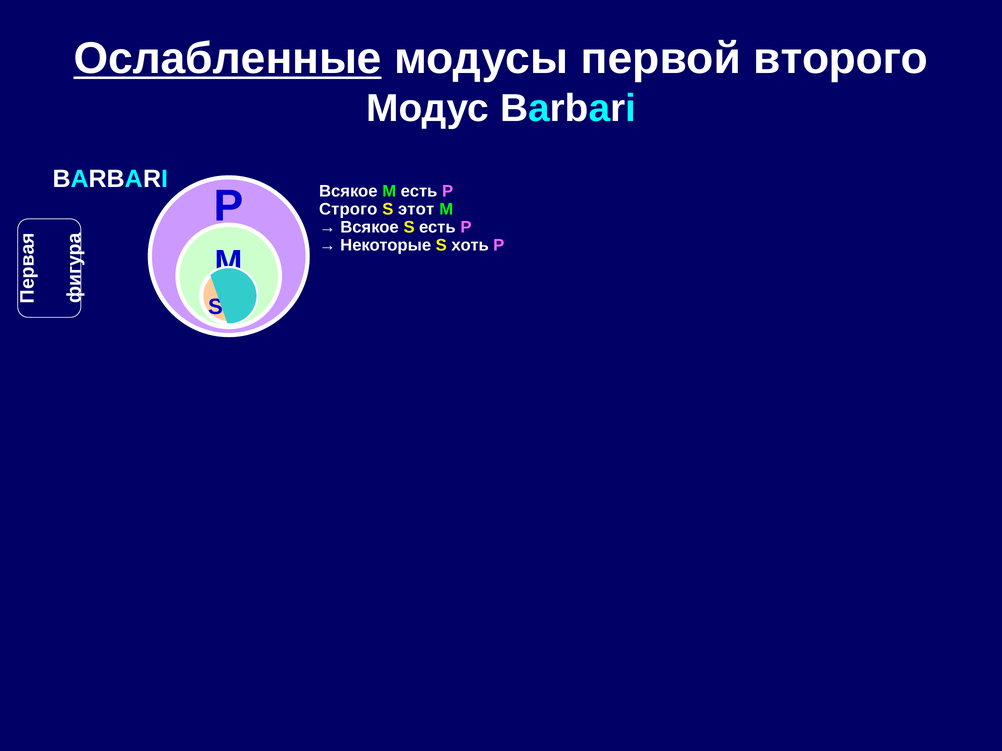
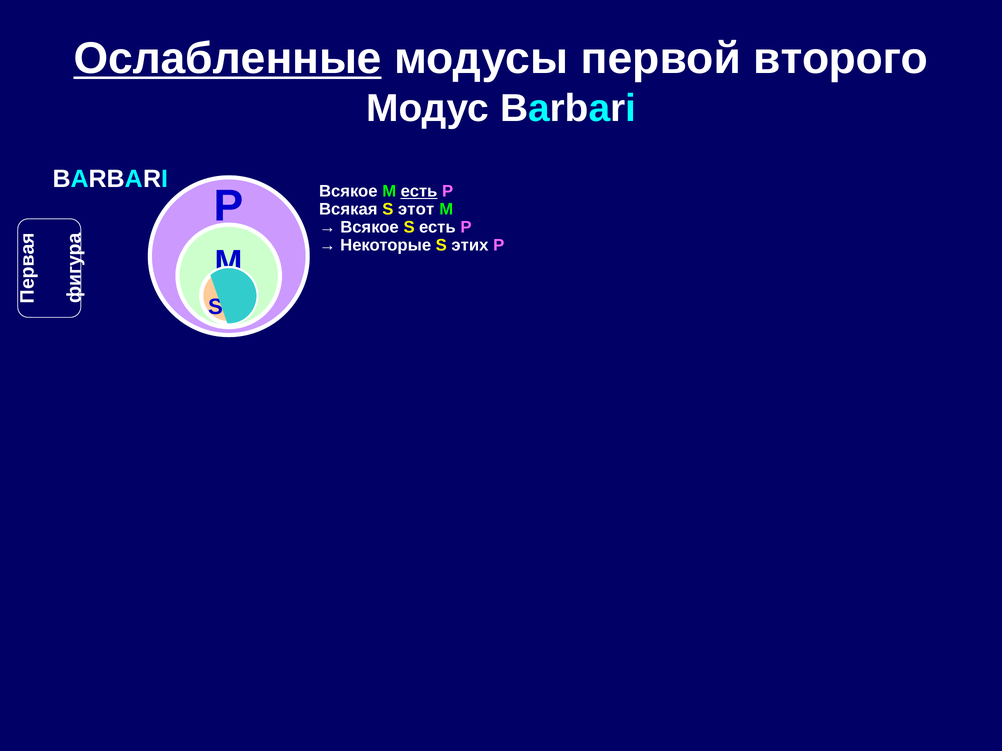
есть underline: none -> present (419, 191)
Строго: Строго -> Всякая (348, 209)
хоть: хоть -> этих (470, 245)
